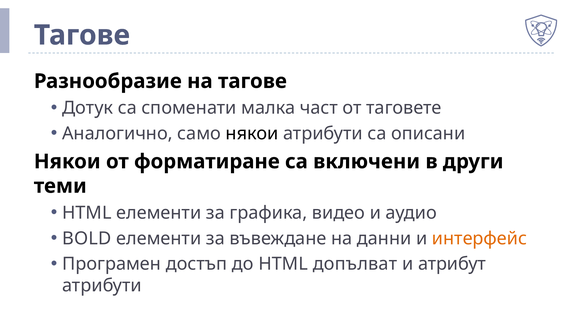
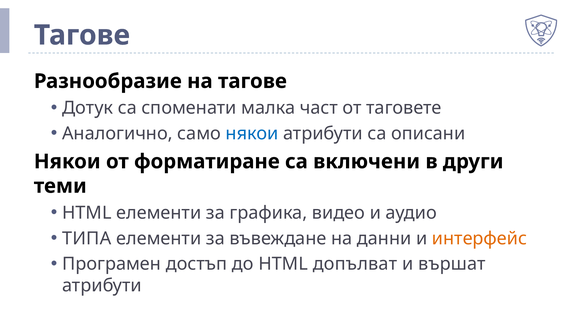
някои colour: black -> blue (252, 134)
BOLD: BOLD -> ТИПА (87, 239)
атрибут: атрибут -> вършат (452, 264)
